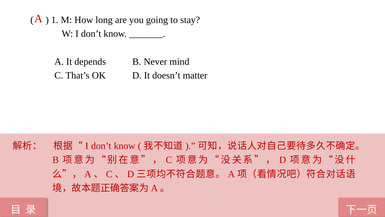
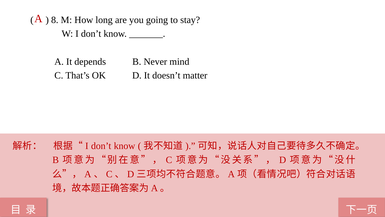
1: 1 -> 8 (55, 20)
